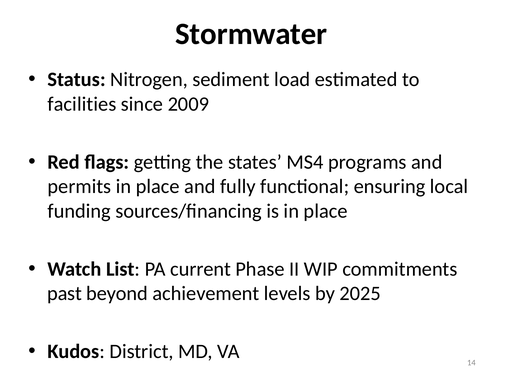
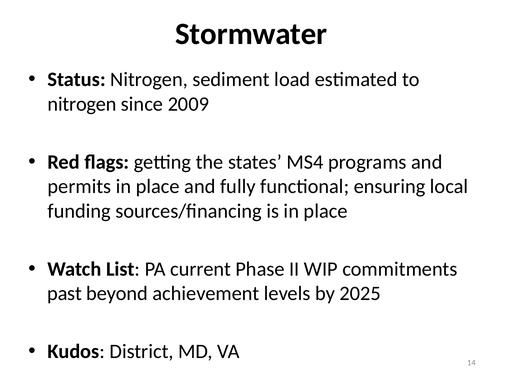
facilities: facilities -> nitrogen (82, 104)
